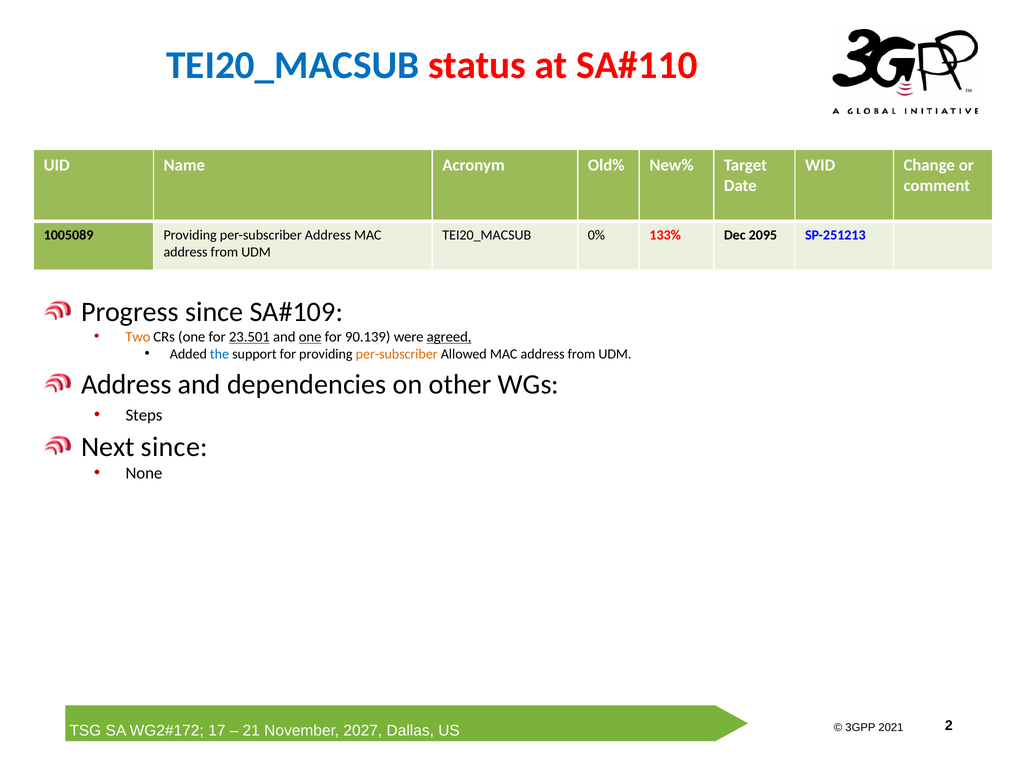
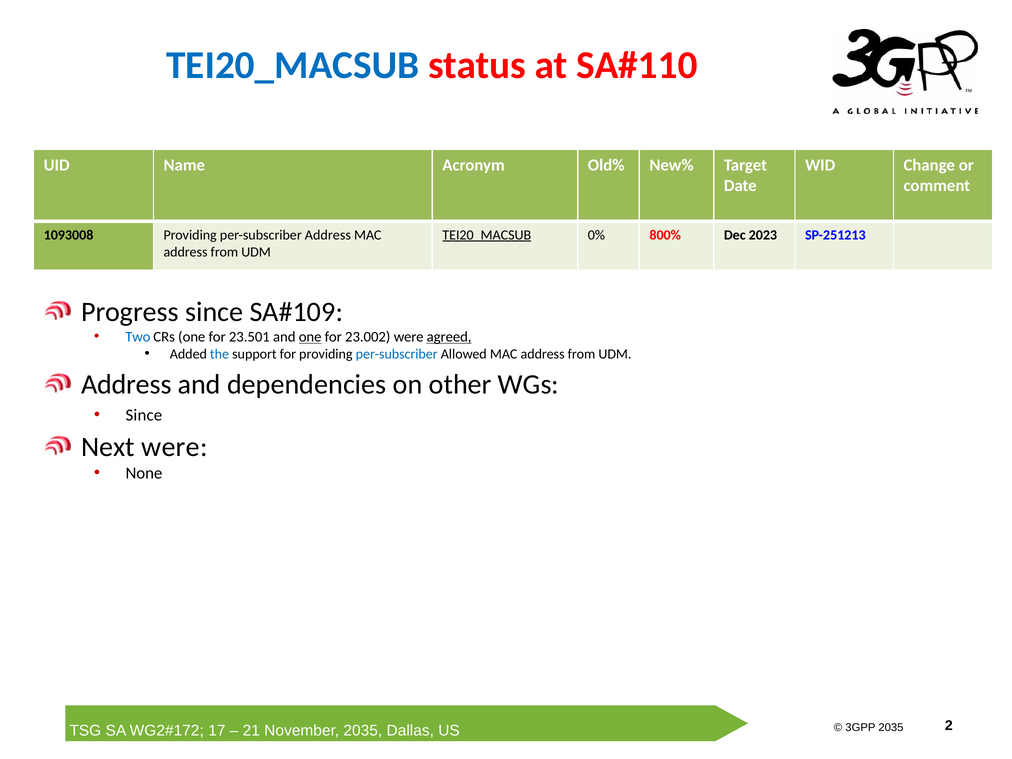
1005089: 1005089 -> 1093008 (69, 235)
TEI20_MACSUB underline: none -> present (487, 235)
133%: 133% -> 800% (665, 235)
2095: 2095 -> 2023 (763, 235)
Two colour: orange -> blue (138, 337)
23.501 underline: present -> none (249, 337)
90.139: 90.139 -> 23.002 (368, 337)
per-subscriber colour: orange -> blue (397, 354)
Steps: Steps -> Since (144, 415)
Next since: since -> were (174, 447)
2021: 2021 -> 2035 (891, 728)
2027: 2027 -> 2035 (363, 731)
